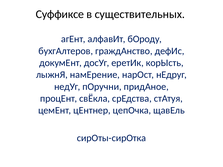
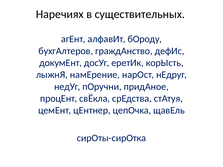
Суффиксе: Суффиксе -> Наречиях (60, 14)
